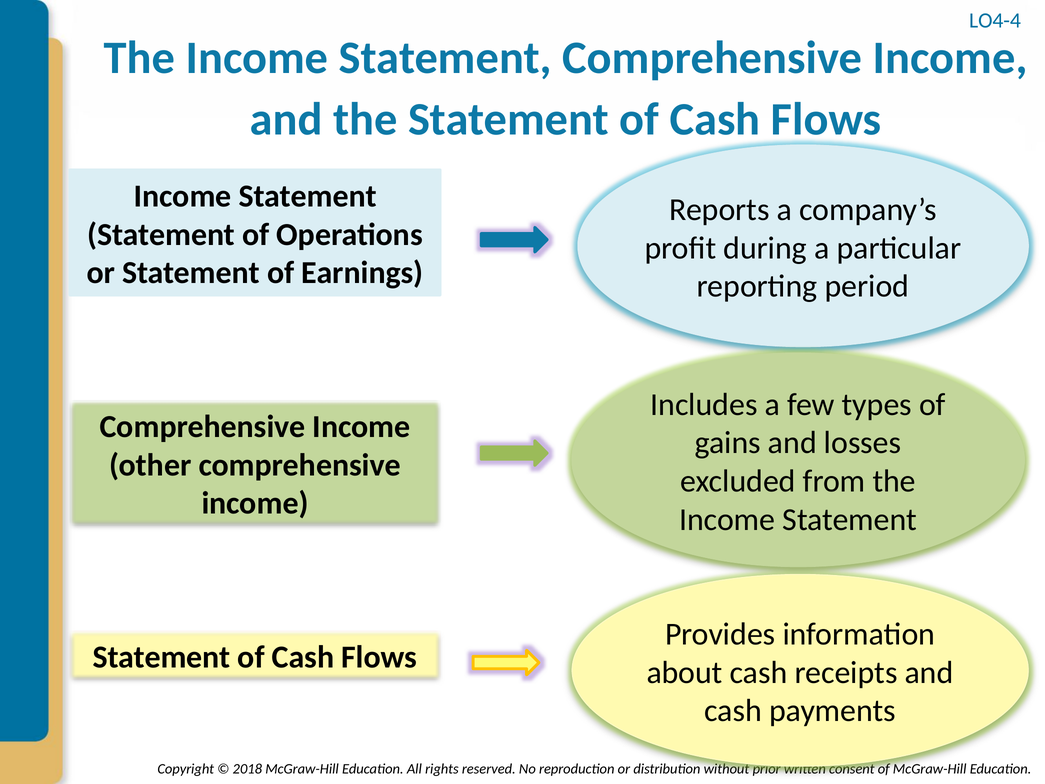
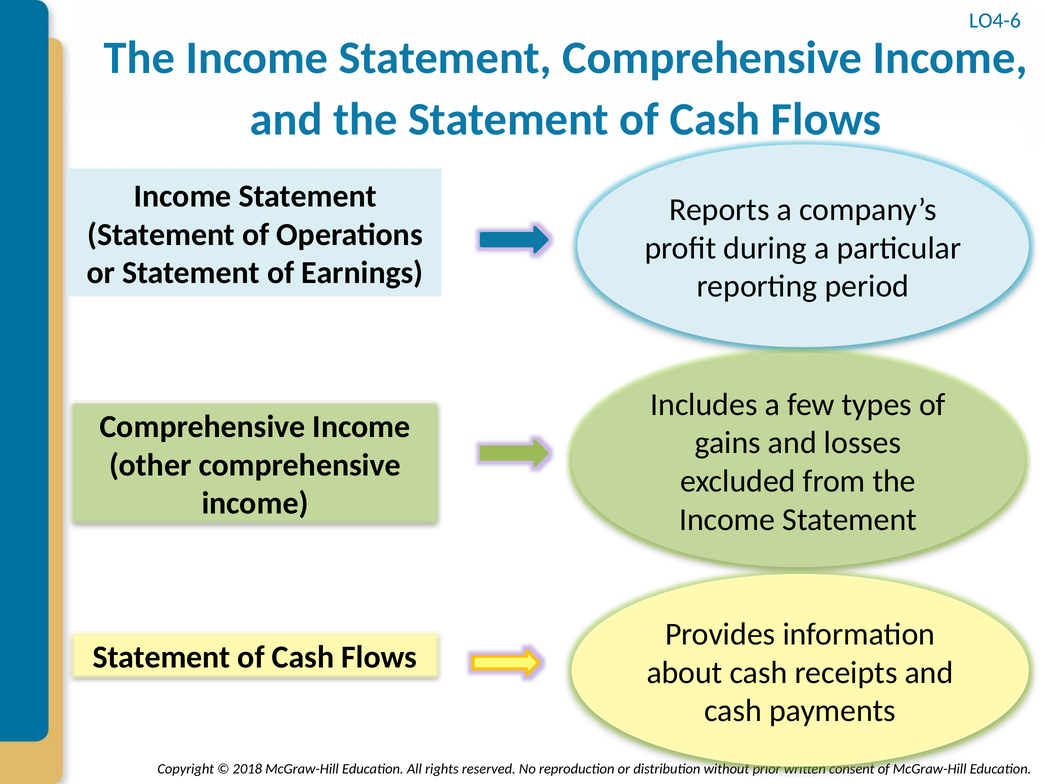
LO4-4: LO4-4 -> LO4-6 (995, 21)
